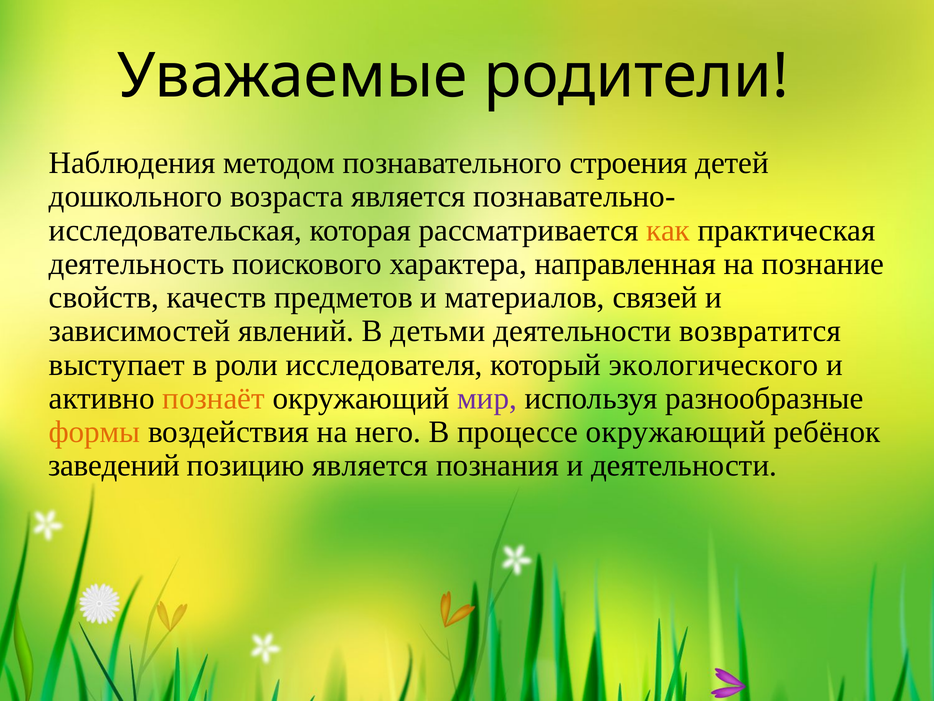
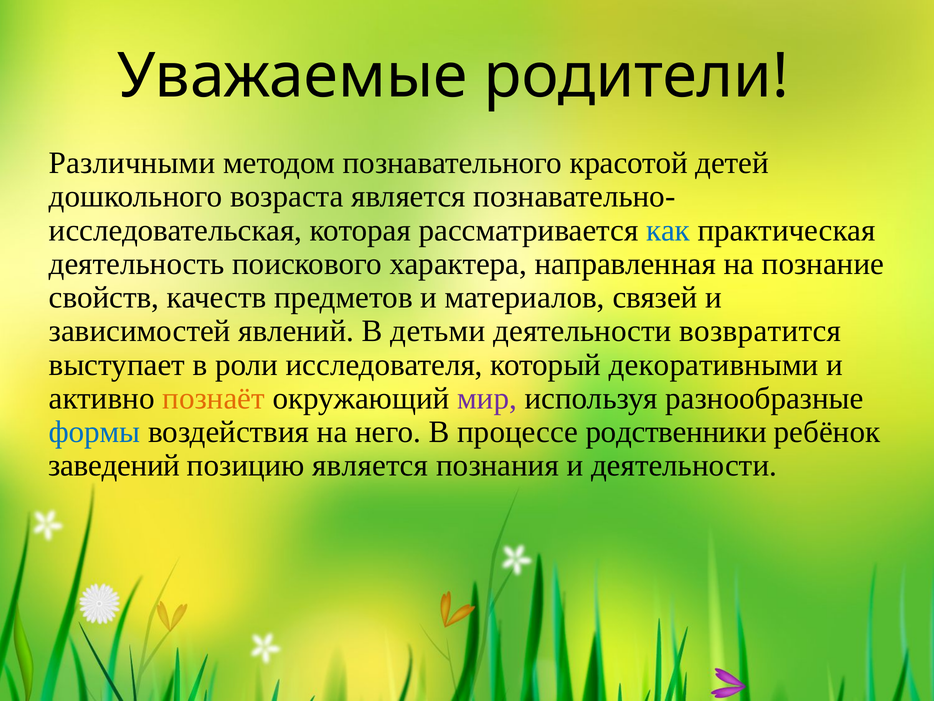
Наблюдения: Наблюдения -> Различными (132, 163)
строения: строения -> красотой (629, 163)
как colour: orange -> blue (668, 230)
экологического: экологического -> декоративными (714, 365)
формы colour: orange -> blue (95, 432)
процессе окружающий: окружающий -> родственники (676, 432)
